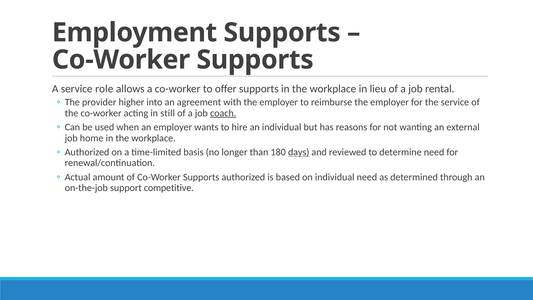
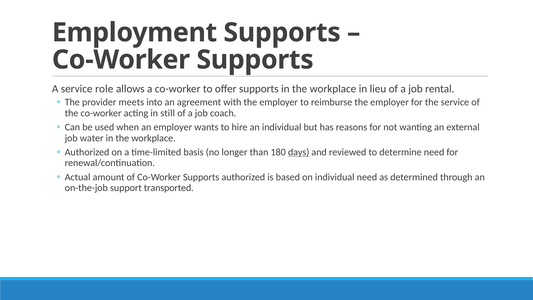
higher: higher -> meets (131, 102)
coach underline: present -> none (223, 113)
home: home -> water (92, 138)
competitive: competitive -> transported (169, 188)
